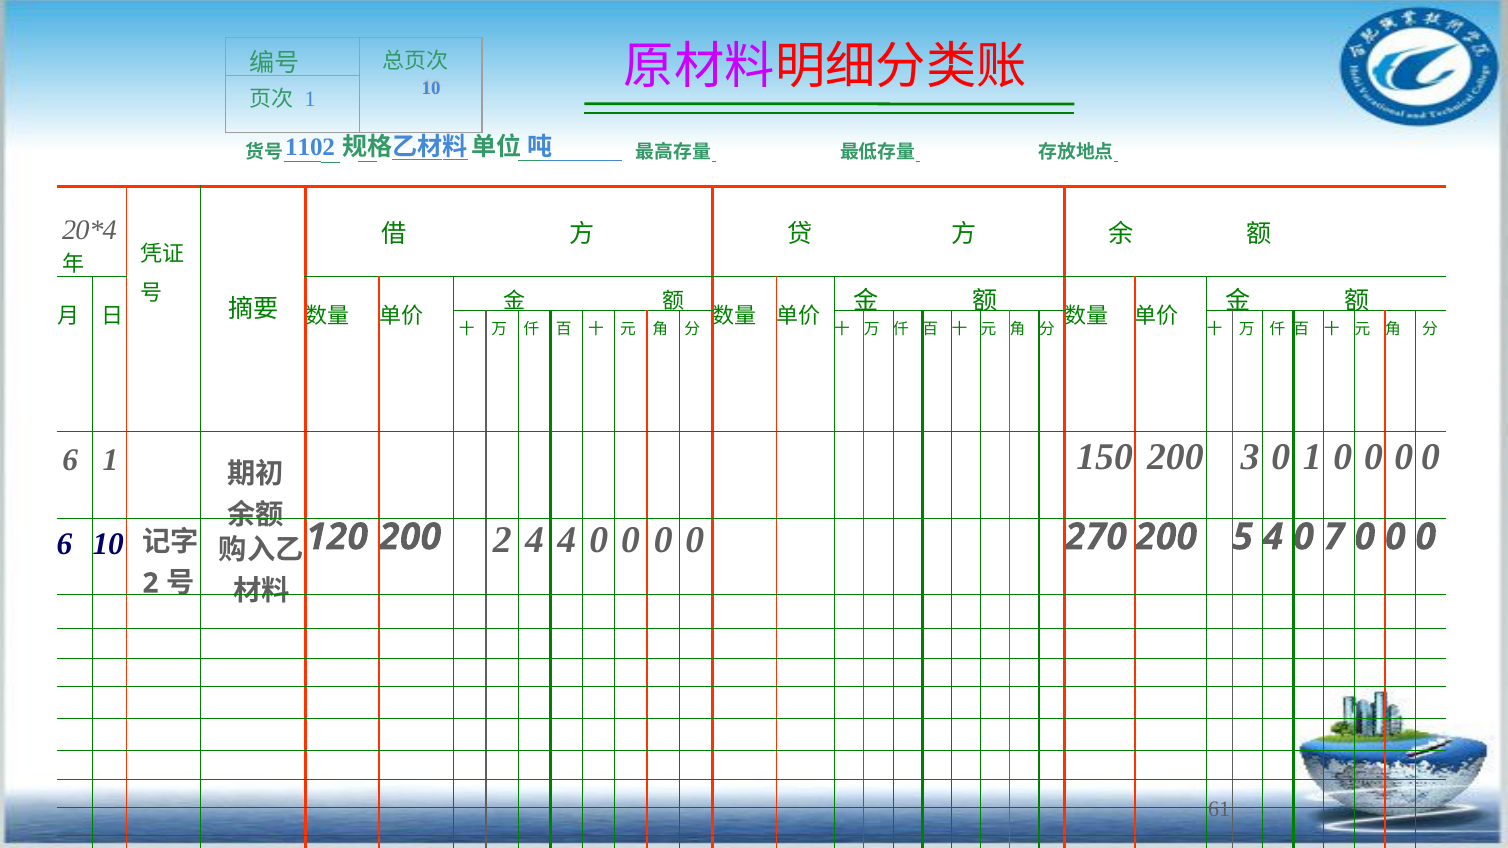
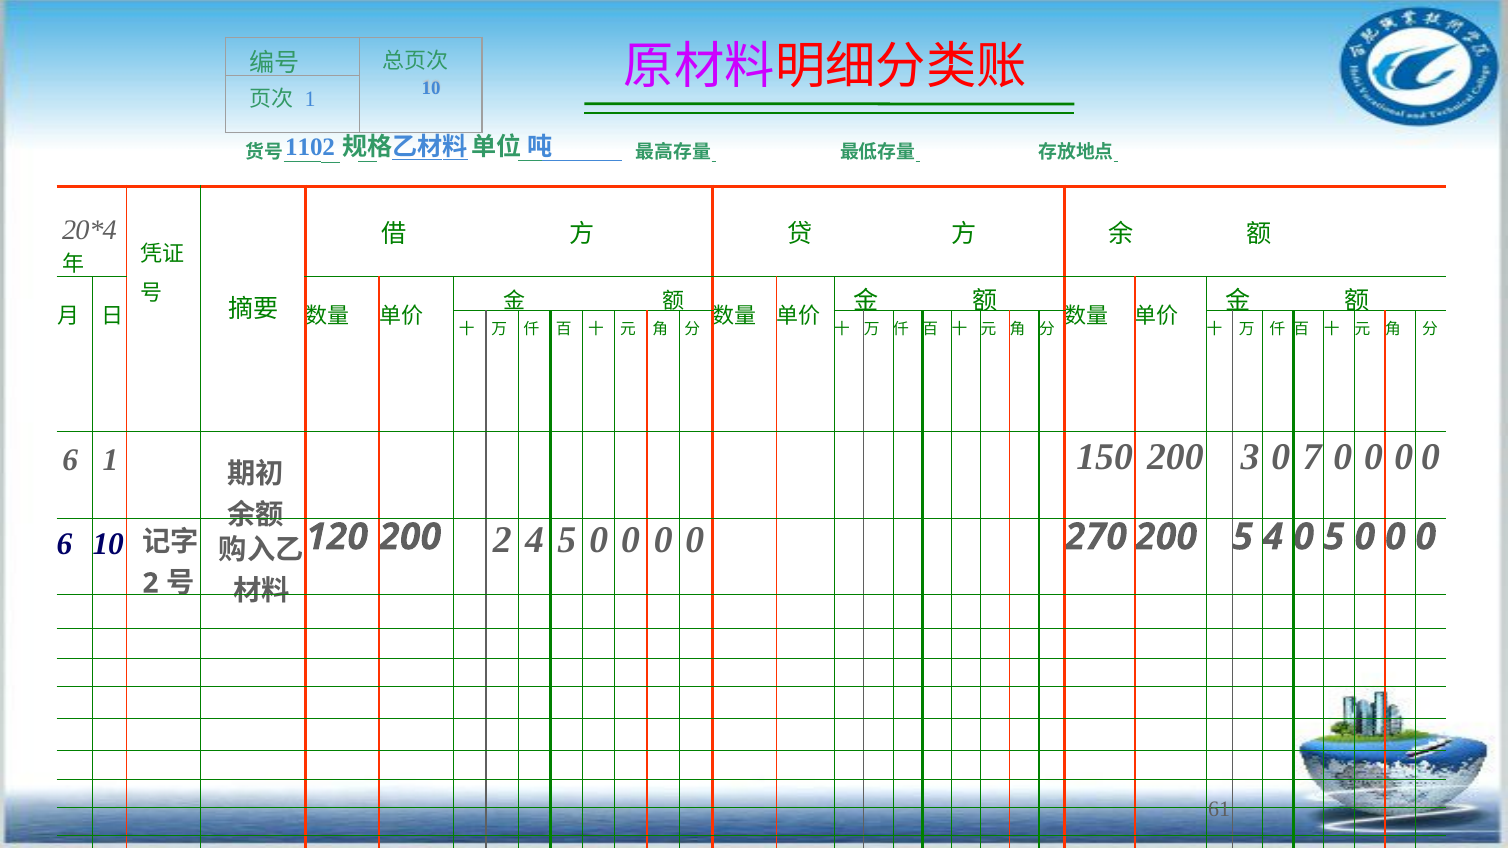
0 1: 1 -> 7 (1312, 457)
4 4: 4 -> 5 (567, 540)
0 7: 7 -> 5 (1334, 537)
